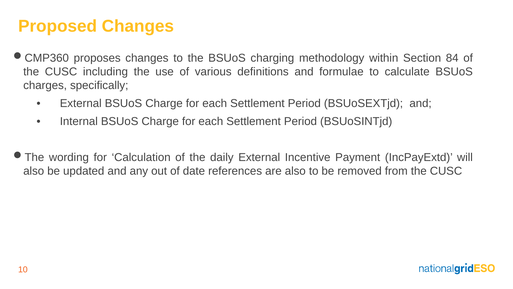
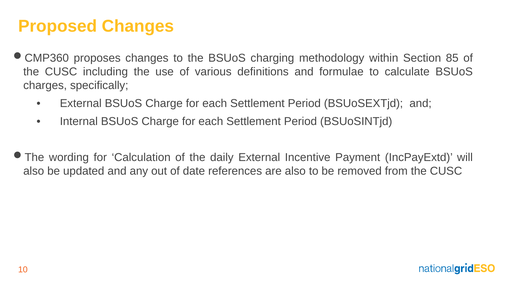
84: 84 -> 85 (452, 58)
